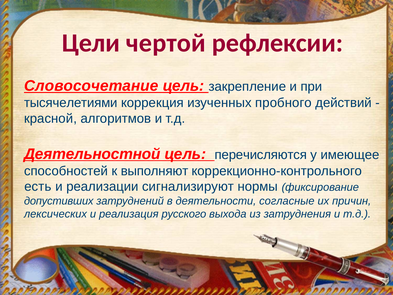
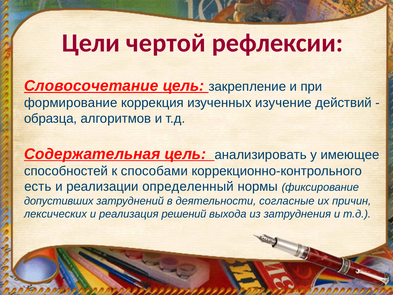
тысячелетиями: тысячелетиями -> формирование (71, 103)
пробного: пробного -> изучение (283, 103)
красной: красной -> образца (51, 118)
Деятельностной: Деятельностной -> Содержательная (92, 154)
перечисляются: перечисляются -> анализировать (261, 155)
выполняют: выполняют -> способами (154, 171)
сигнализируют: сигнализируют -> определенный (188, 186)
русского: русского -> решений (184, 214)
